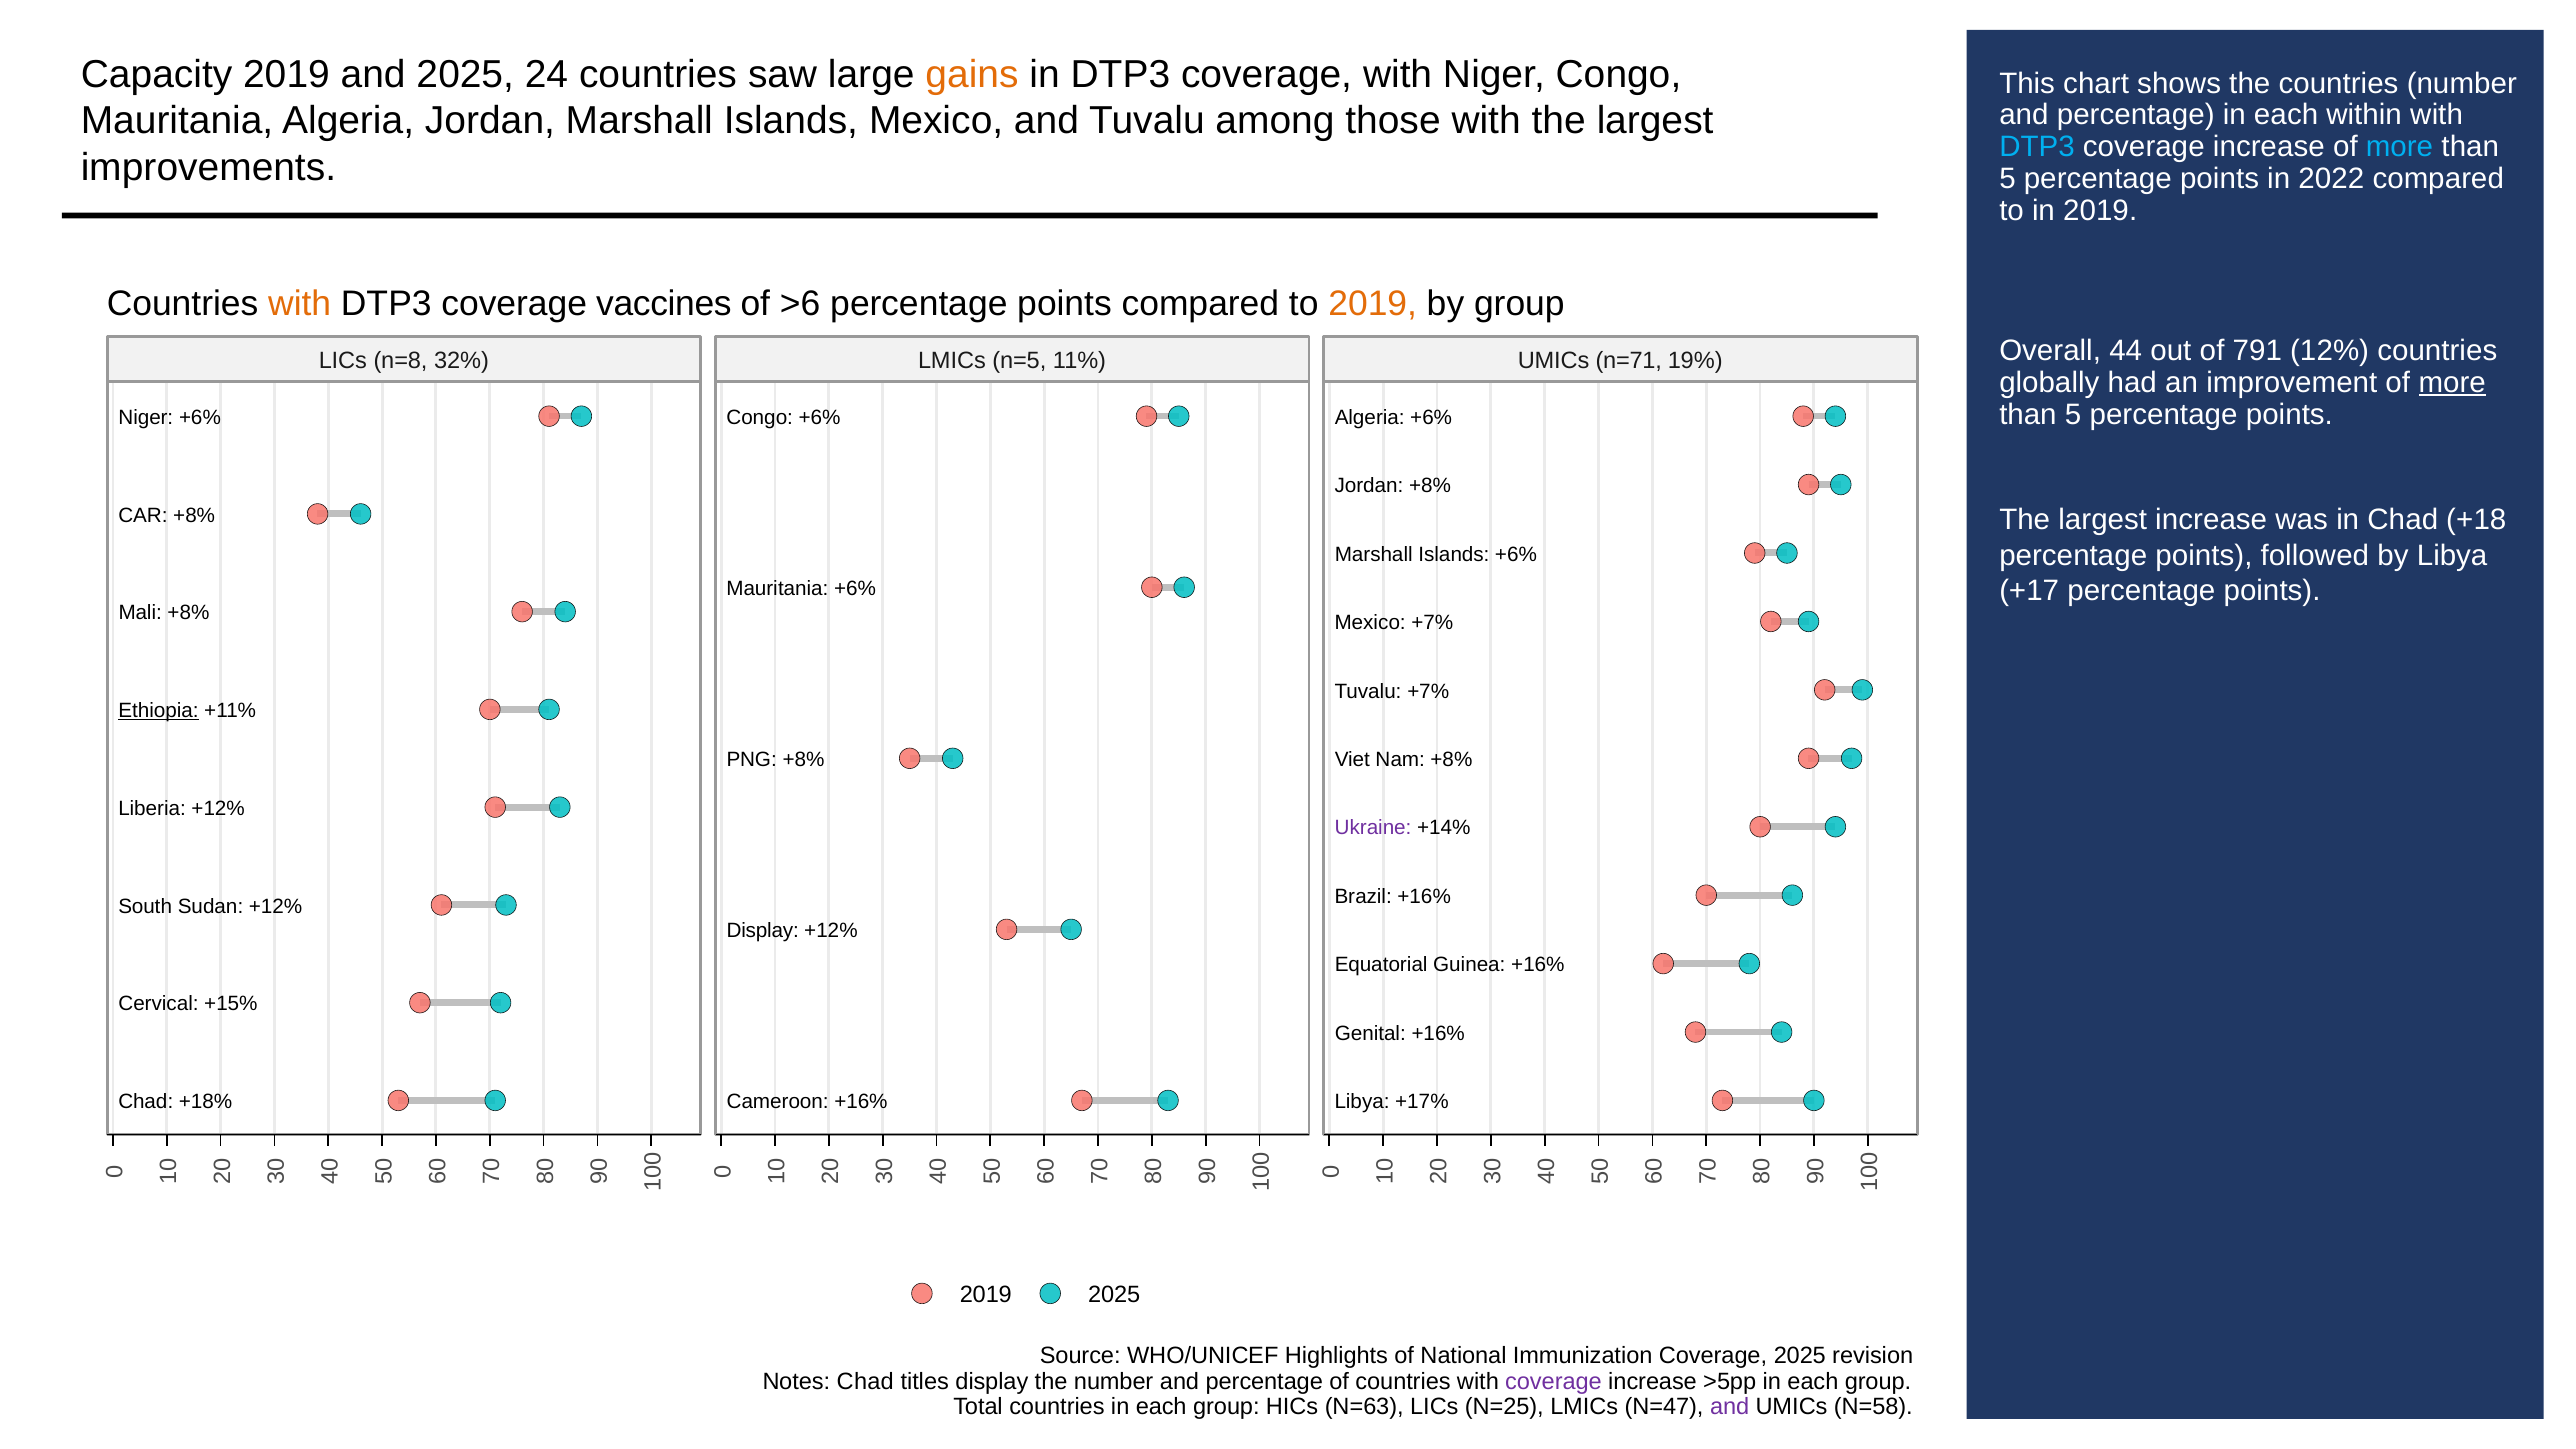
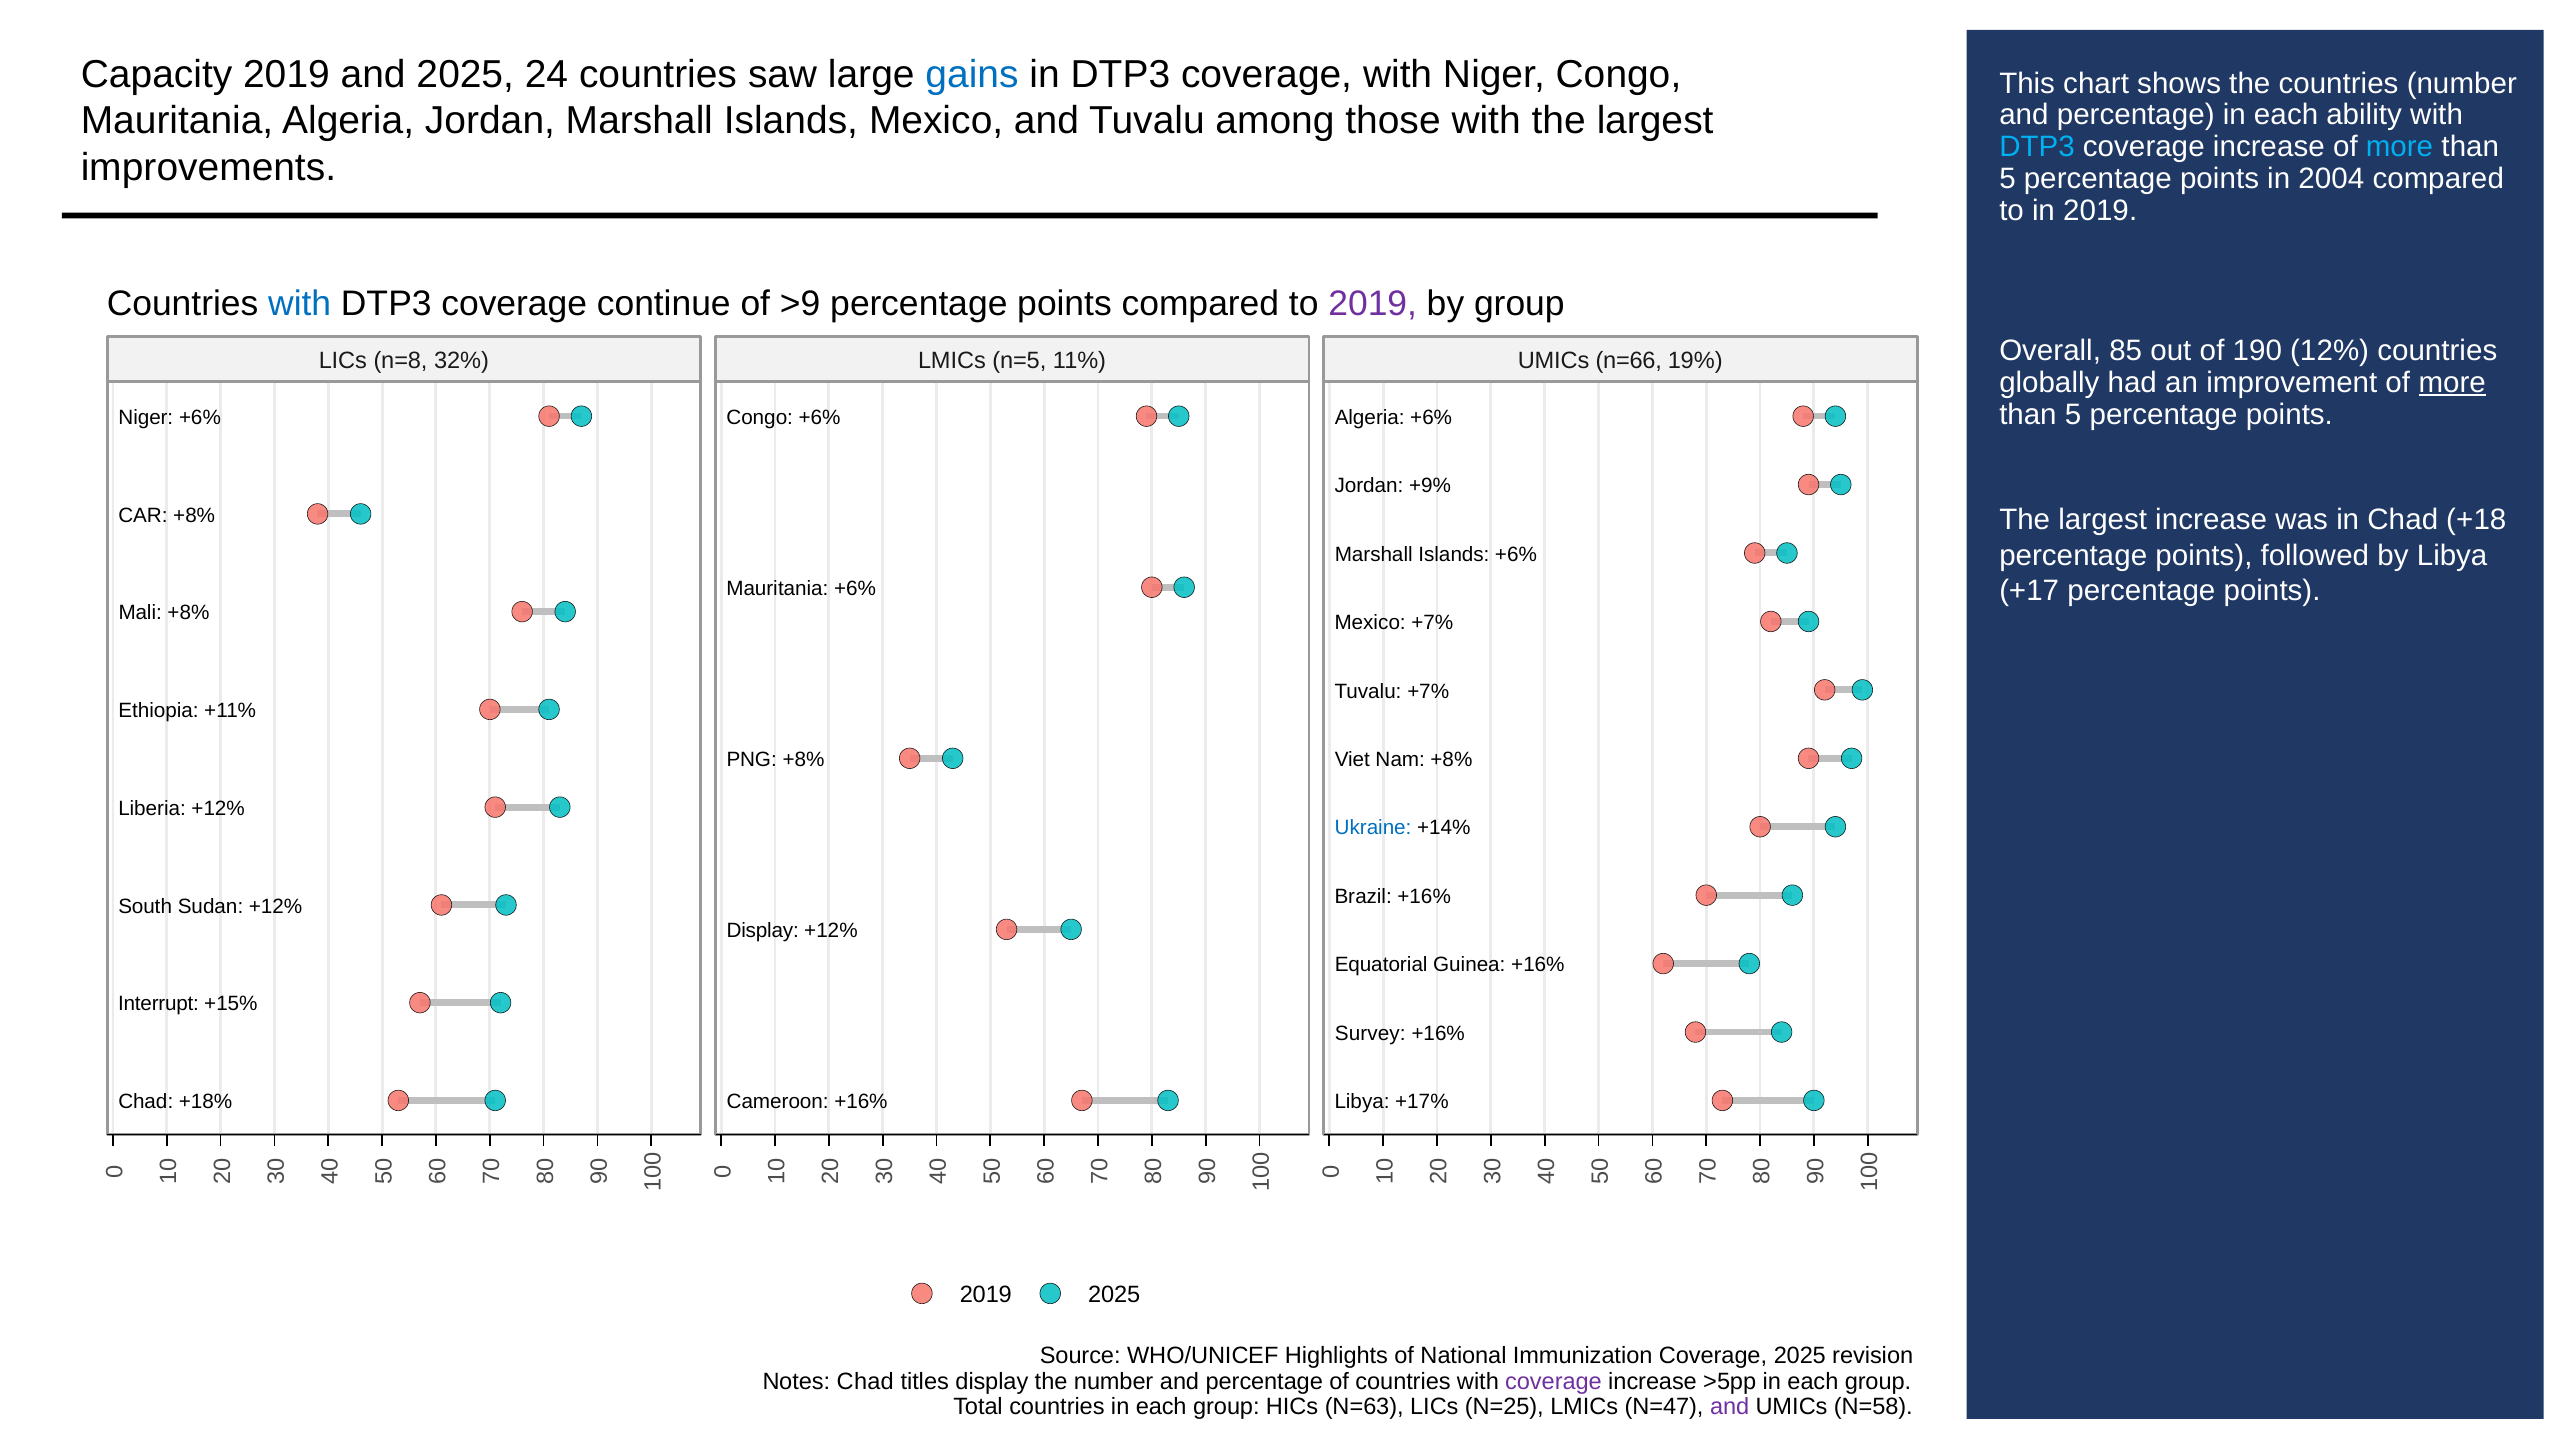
gains colour: orange -> blue (972, 74)
within: within -> ability (2364, 115)
2022: 2022 -> 2004 (2331, 179)
with colour: orange -> blue (300, 304)
vaccines: vaccines -> continue (664, 304)
>6: >6 -> >9 (800, 304)
2019 colour: orange -> purple (1373, 304)
44: 44 -> 85 (2126, 351)
791: 791 -> 190 (2257, 351)
n=71: n=71 -> n=66 (1629, 361)
Jordan +8%: +8% -> +9% (1430, 486)
Ethiopia underline: present -> none (159, 711)
Ukraine colour: purple -> blue (1373, 828)
Cervical: Cervical -> Interrupt (159, 1004)
Genital: Genital -> Survey (1370, 1033)
